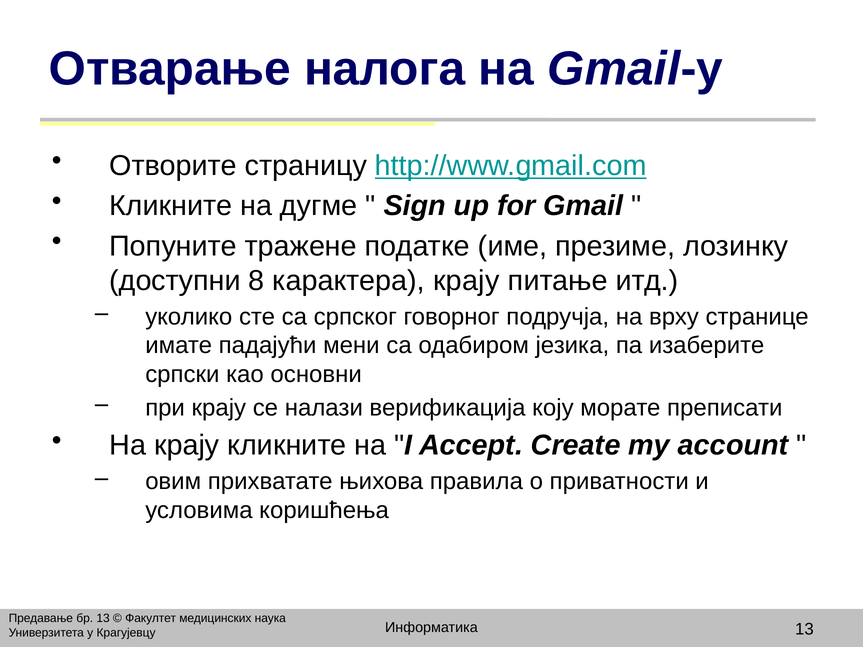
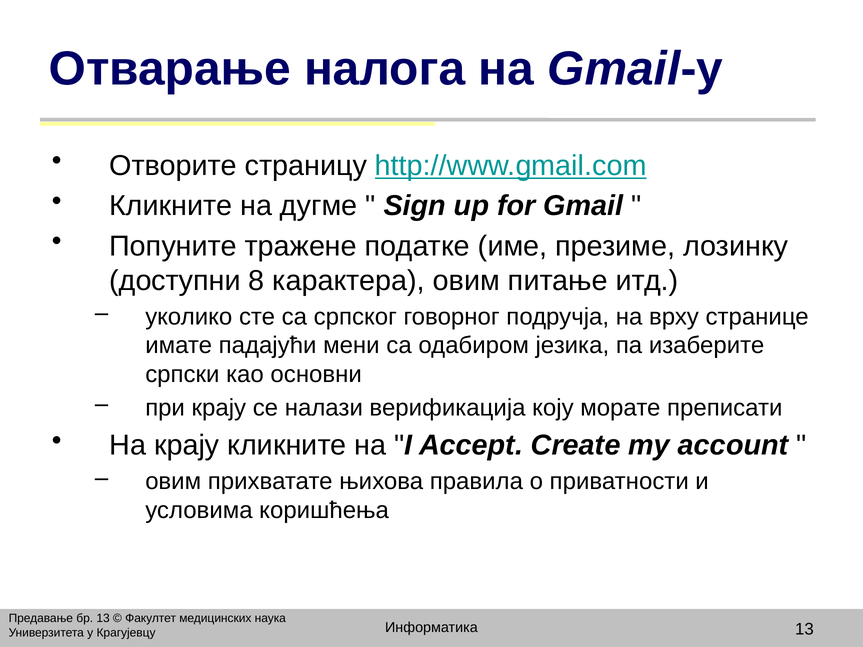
карактера крају: крају -> овим (466, 281)
